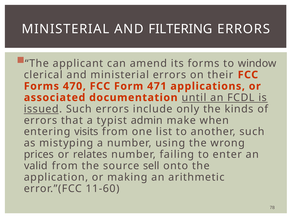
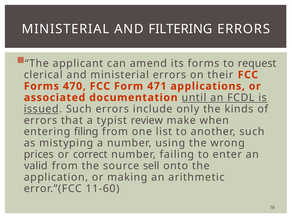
window: window -> request (257, 63)
admin: admin -> review (147, 120)
visits: visits -> filing (86, 132)
relates: relates -> correct (90, 154)
